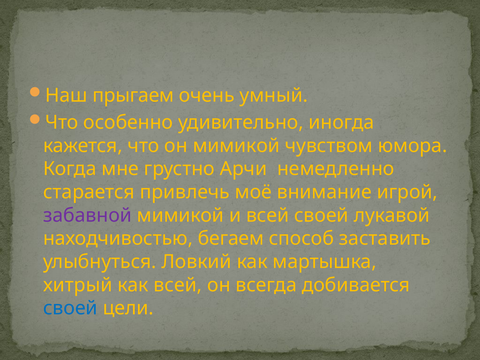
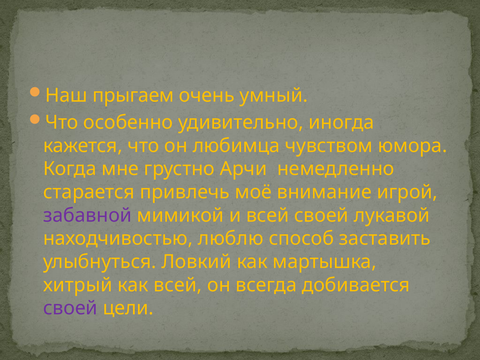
он мимикой: мимикой -> любимца (236, 146)
бегаем: бегаем -> люблю (231, 239)
своей colour: blue -> purple (70, 308)
